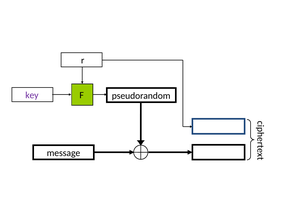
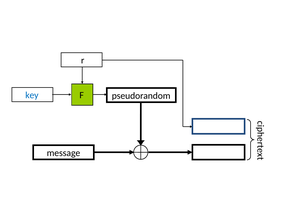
key colour: purple -> blue (32, 95)
